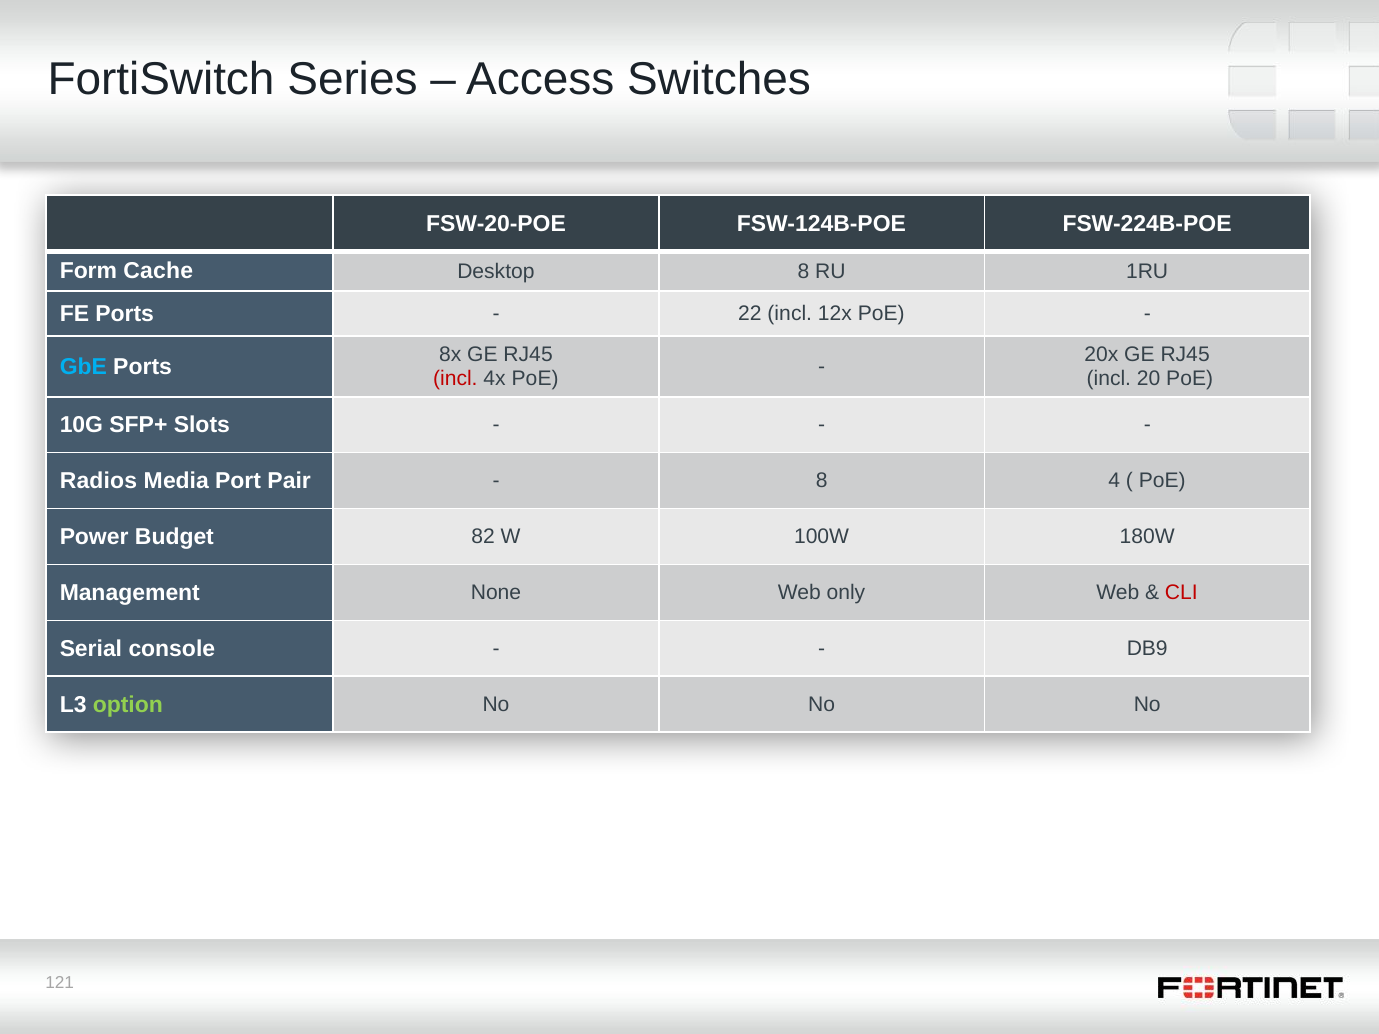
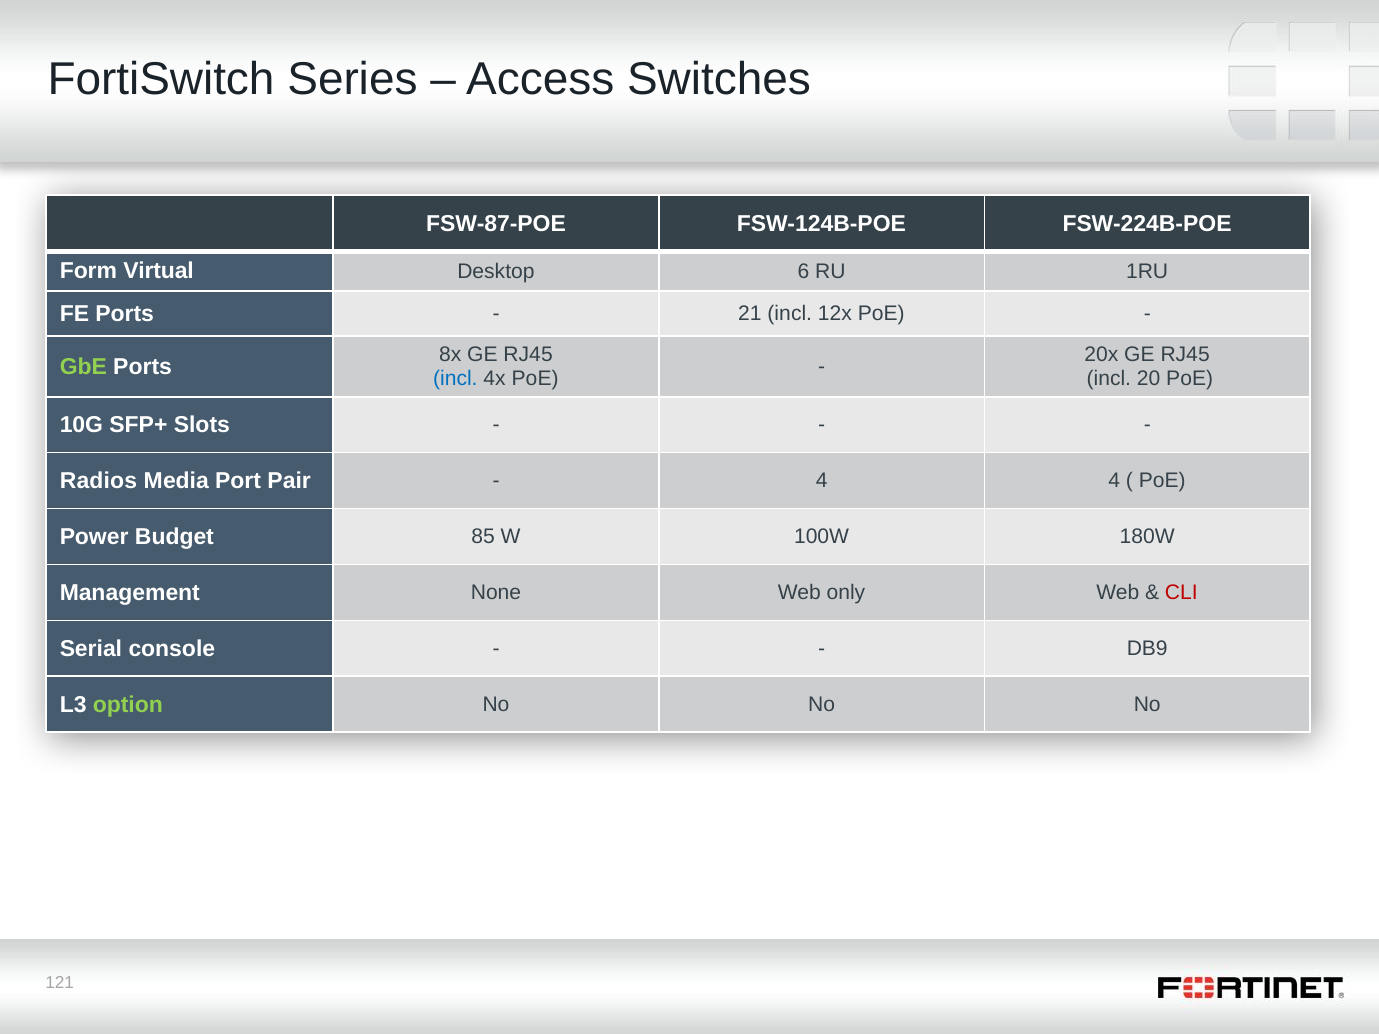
FSW-20-POE: FSW-20-POE -> FSW-87-POE (496, 224)
Cache: Cache -> Virtual (159, 271)
Desktop 8: 8 -> 6 (803, 271)
22: 22 -> 21 (750, 314)
GbE colour: light blue -> light green (83, 367)
incl colour: red -> blue (455, 379)
8: 8 -> 4 (822, 481)
82: 82 -> 85 (483, 537)
